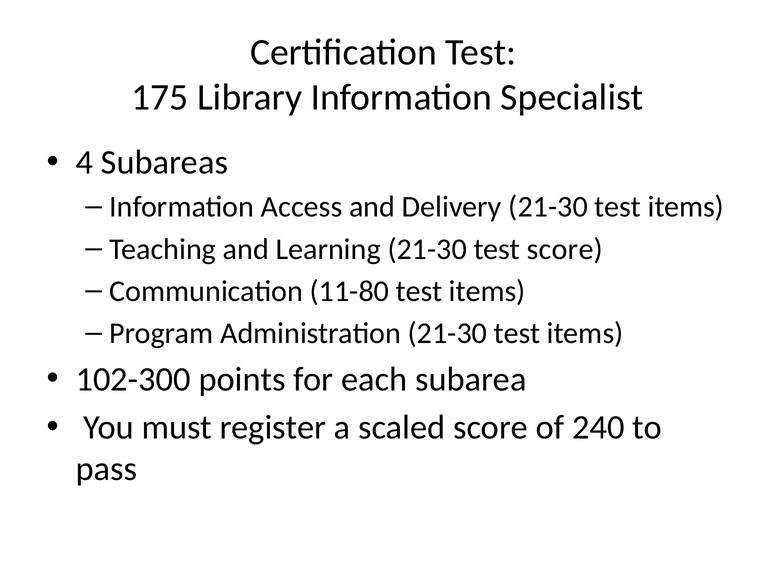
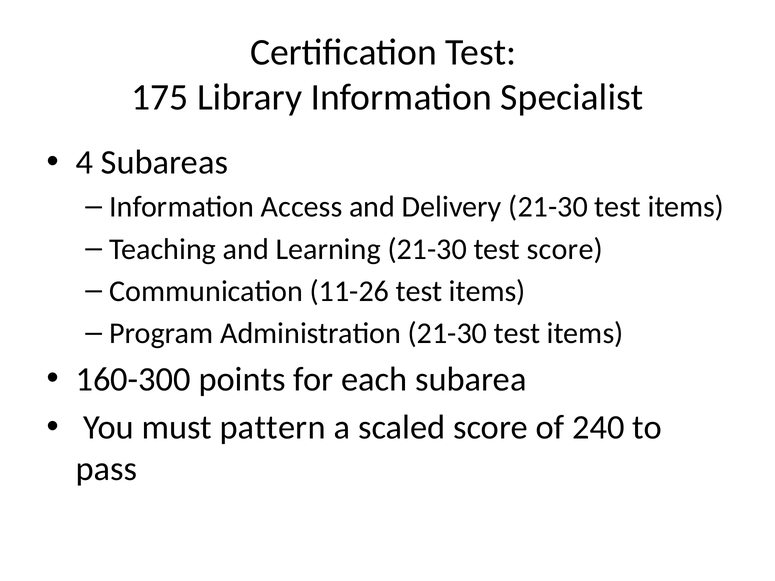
11-80: 11-80 -> 11-26 (349, 291)
102-300: 102-300 -> 160-300 (133, 379)
register: register -> pattern (273, 428)
